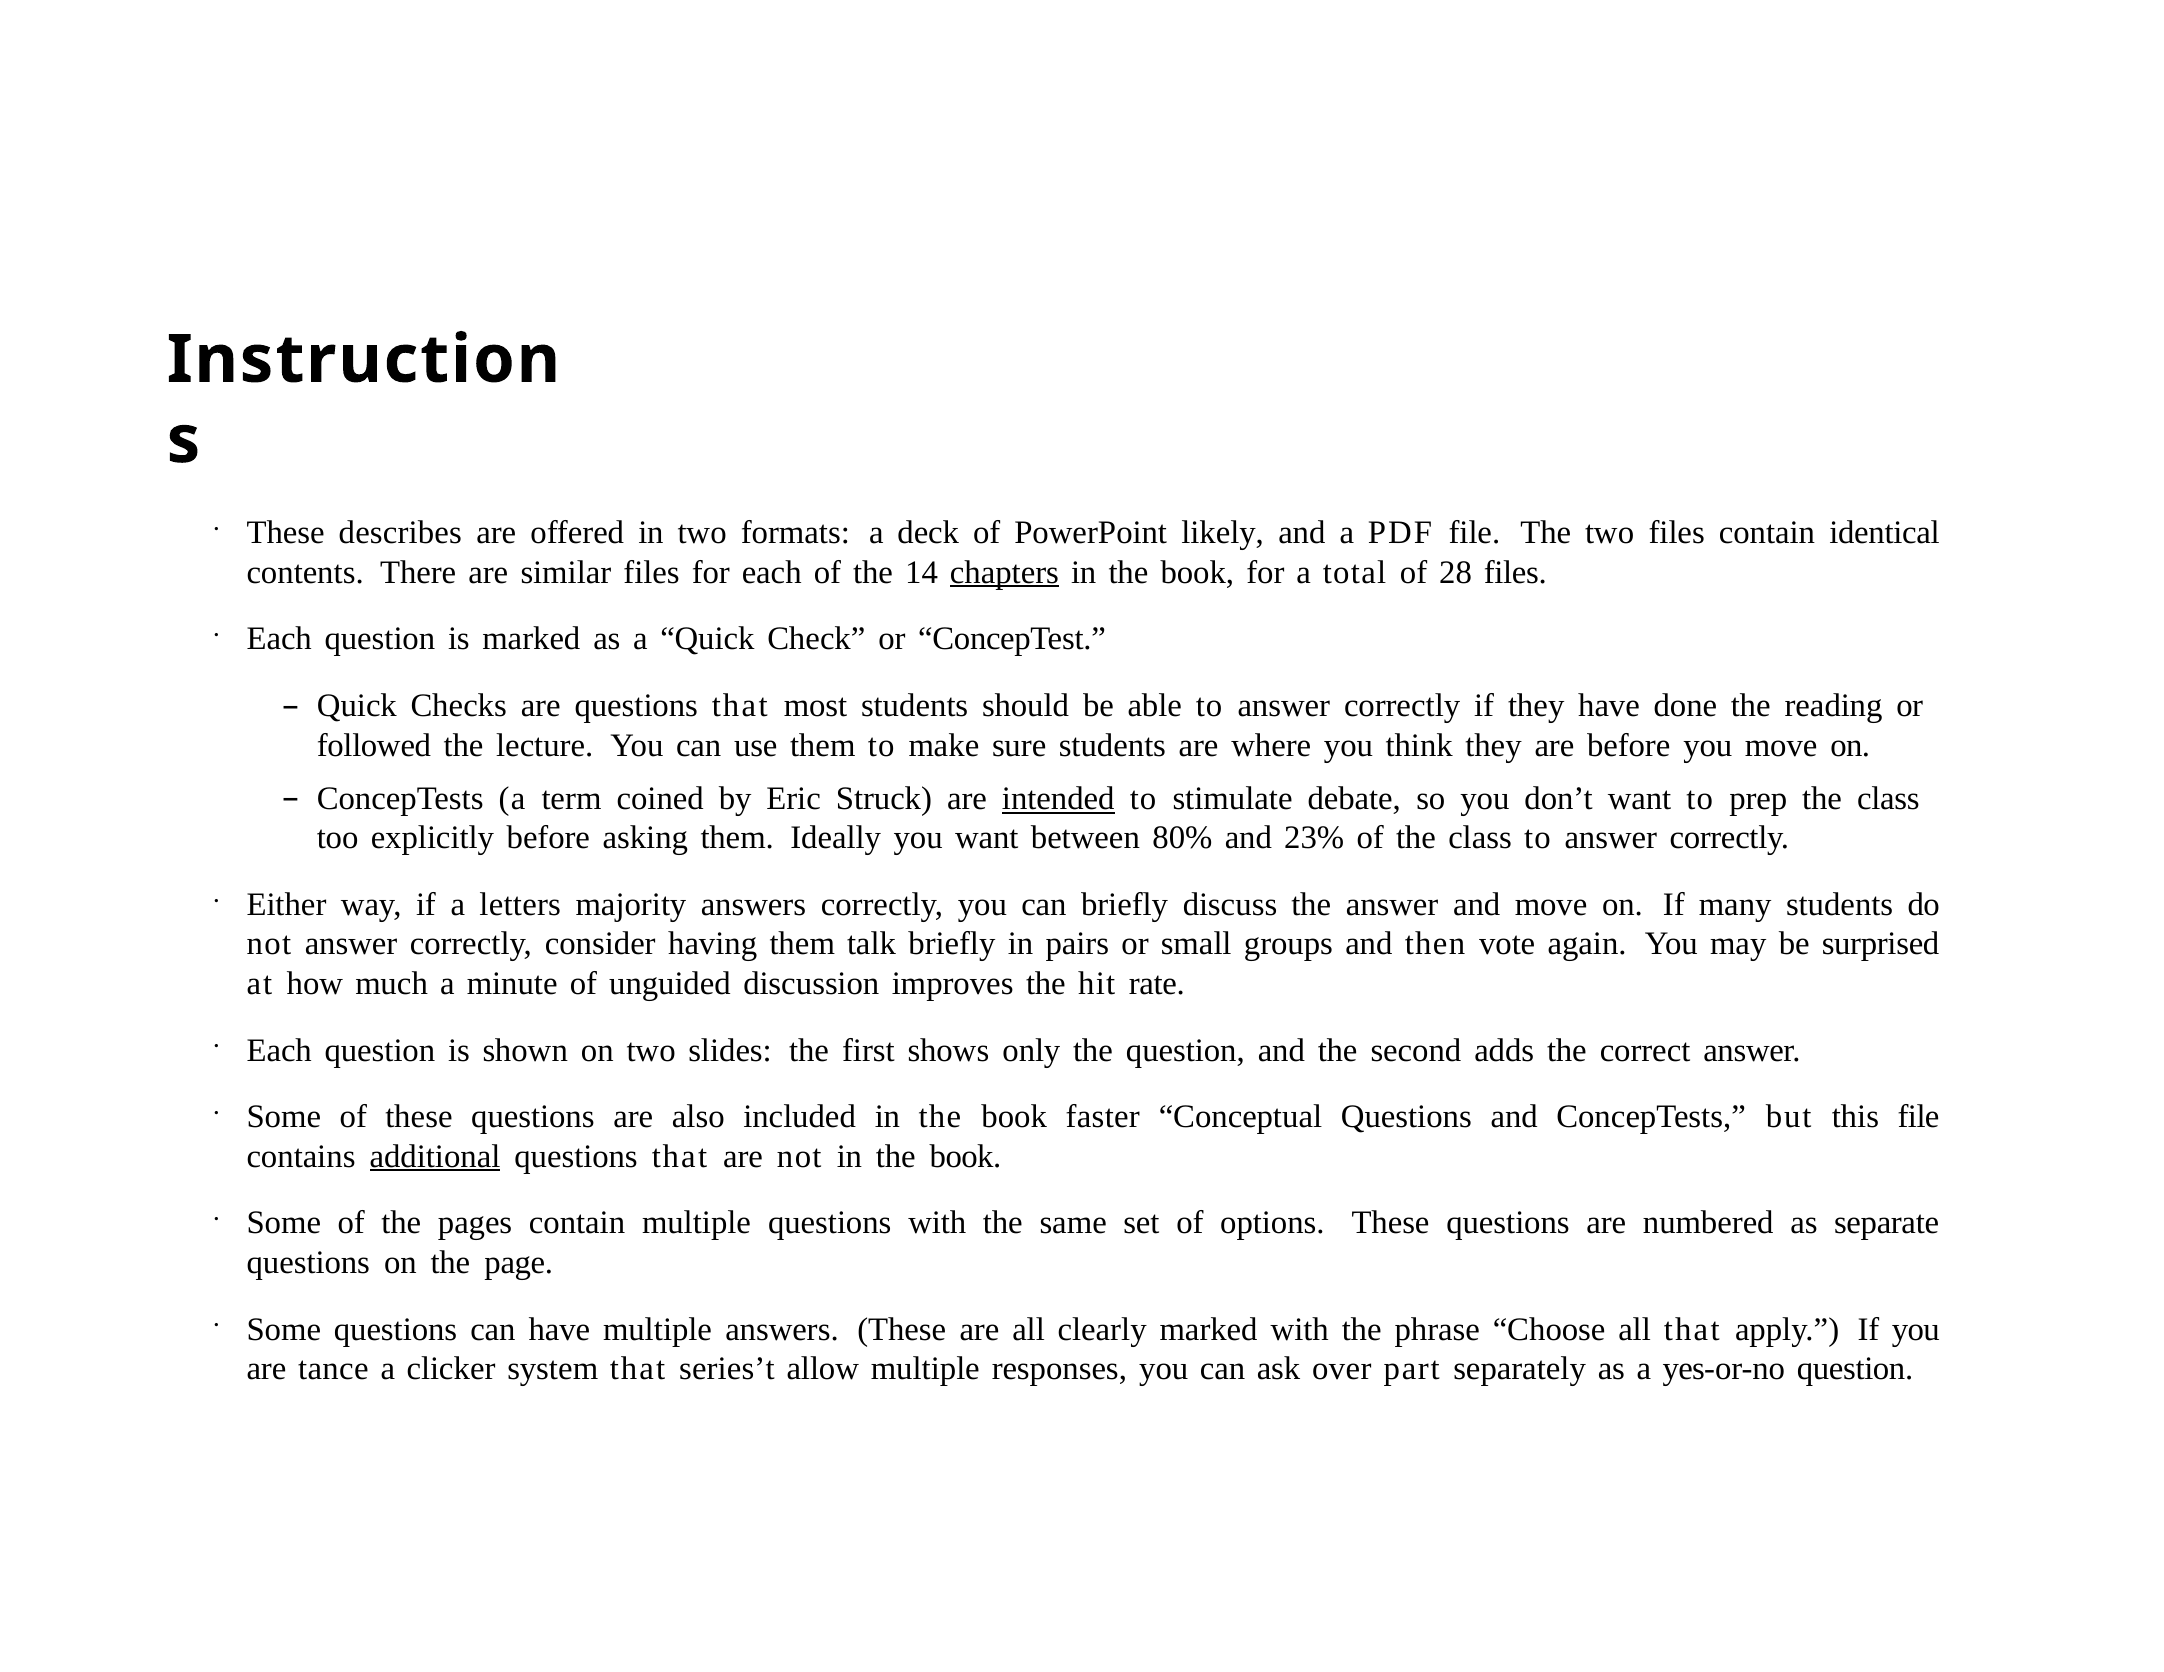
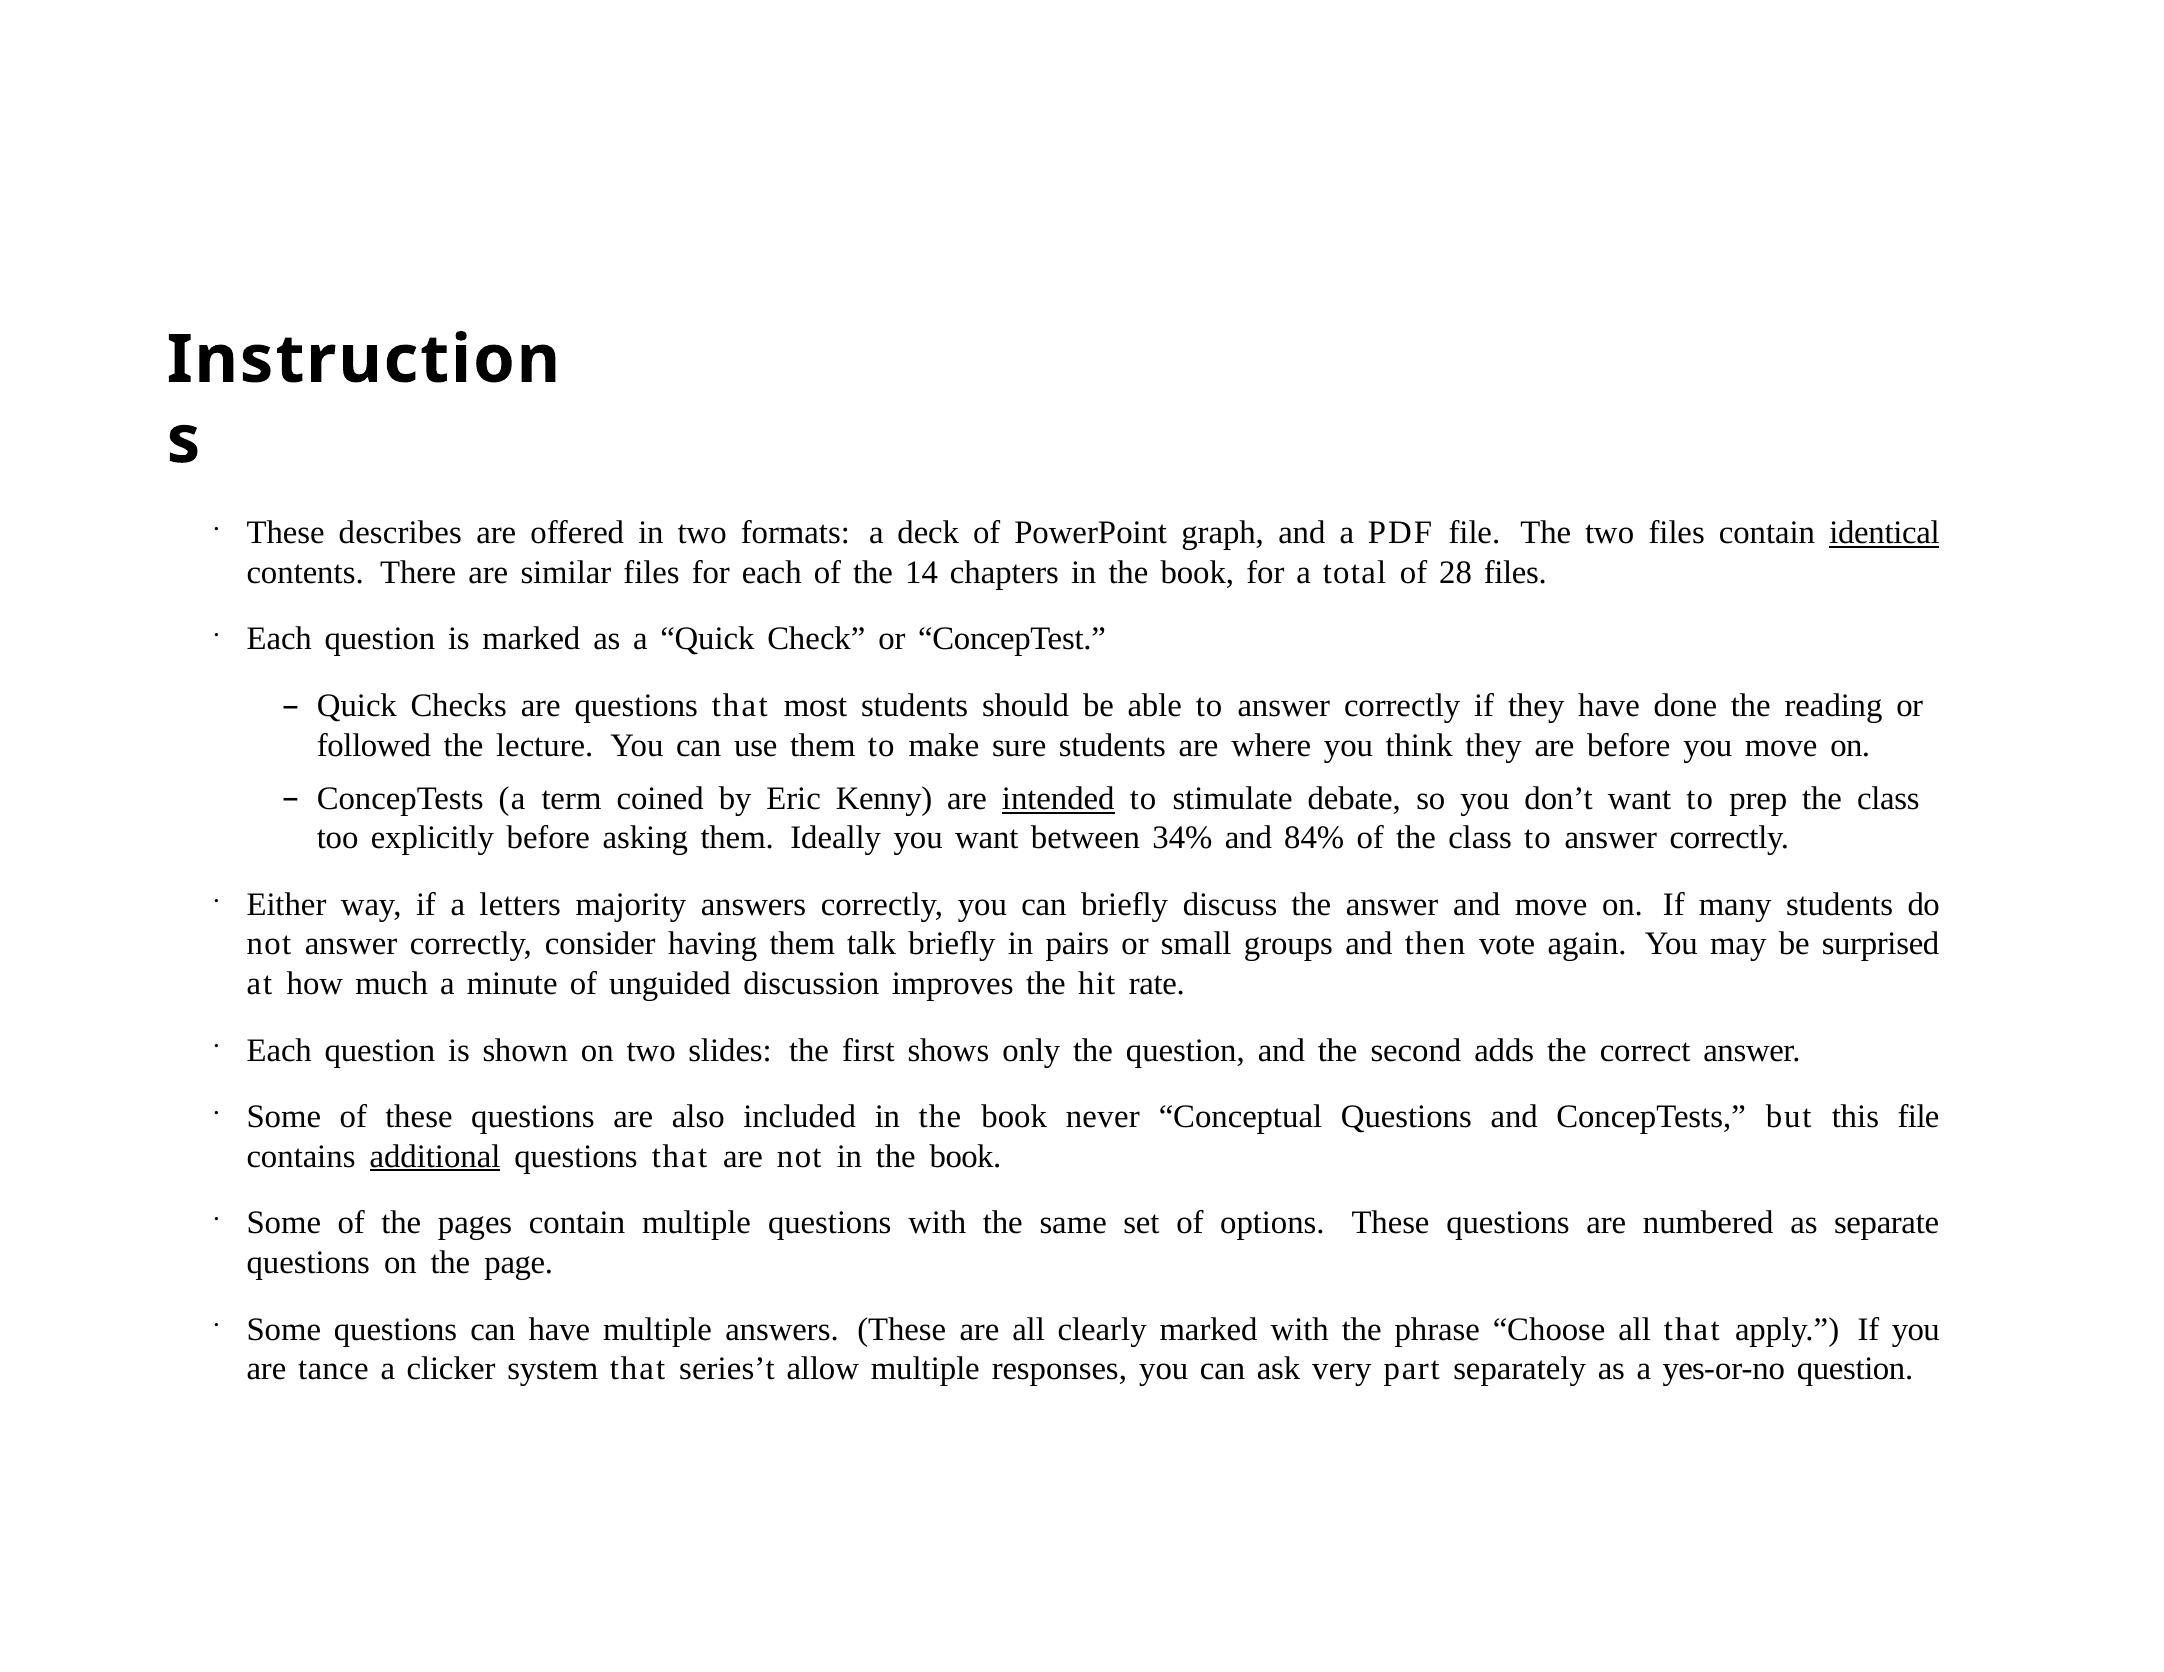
likely: likely -> graph (1223, 533)
identical underline: none -> present (1884, 533)
chapters underline: present -> none (1004, 572)
Struck: Struck -> Kenny (884, 799)
80%: 80% -> 34% (1182, 838)
23%: 23% -> 84% (1314, 838)
faster: faster -> never (1103, 1117)
over: over -> very (1342, 1369)
